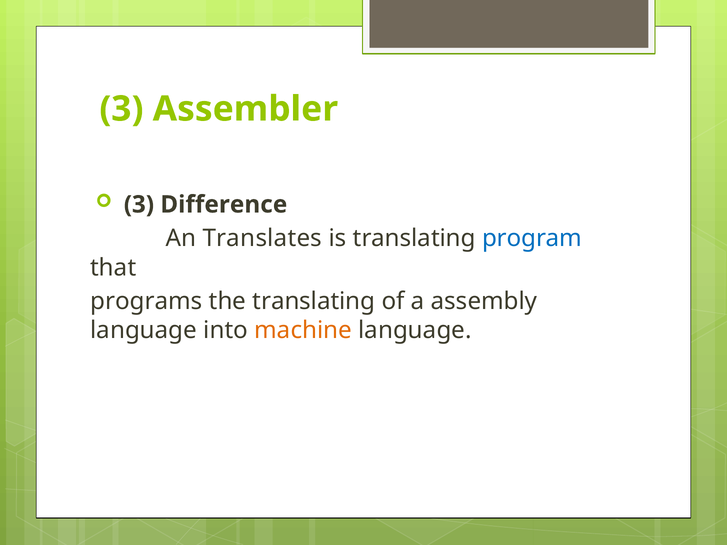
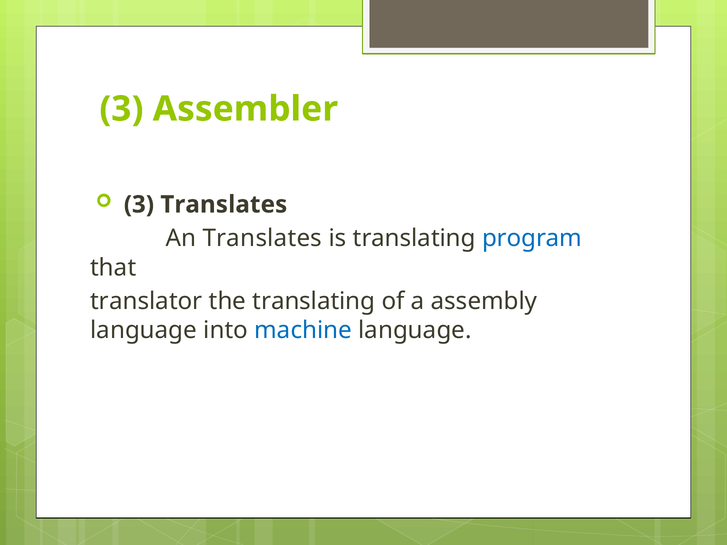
3 Difference: Difference -> Translates (224, 205)
programs: programs -> translator (146, 302)
machine colour: orange -> blue (303, 331)
